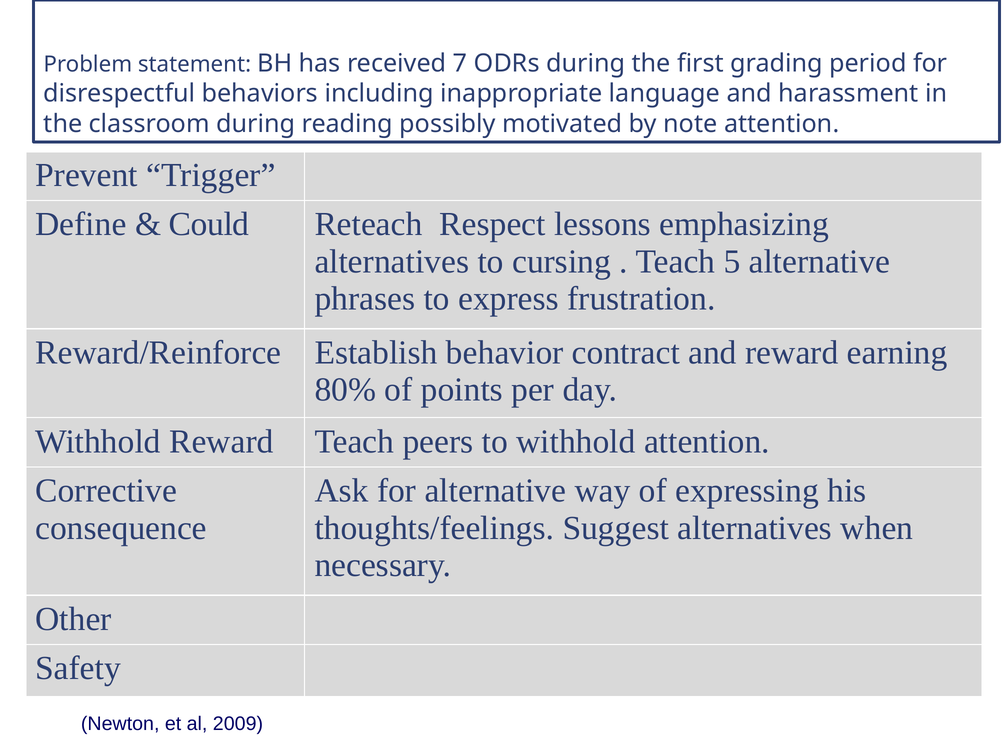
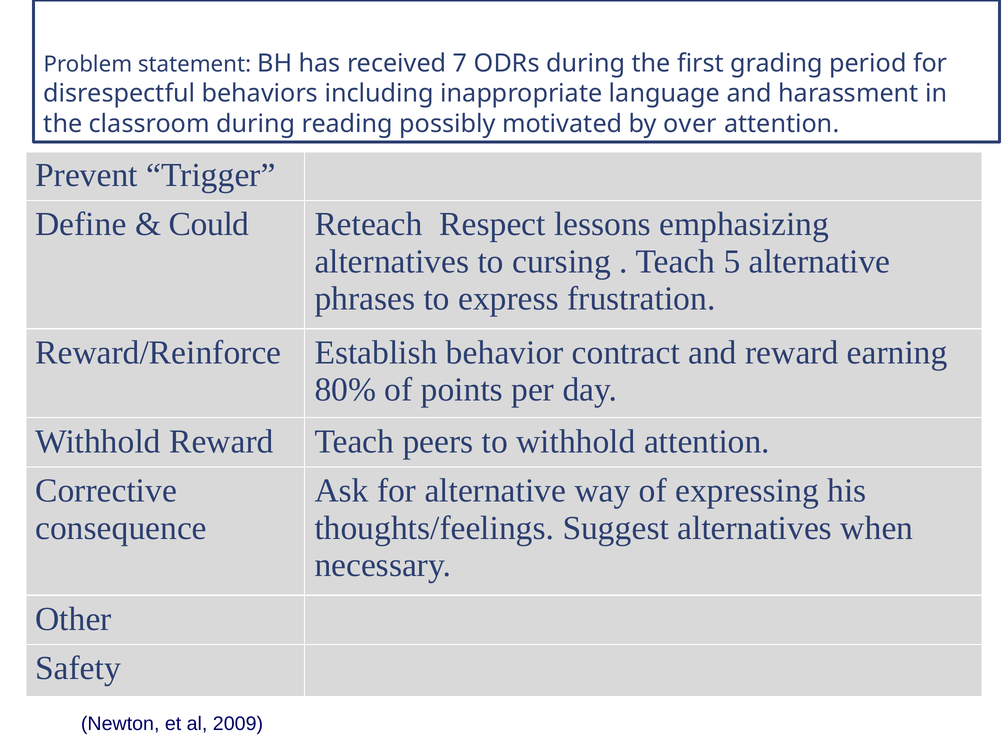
note: note -> over (690, 124)
